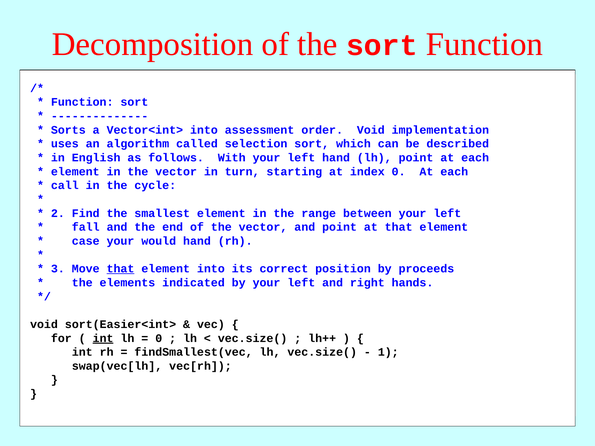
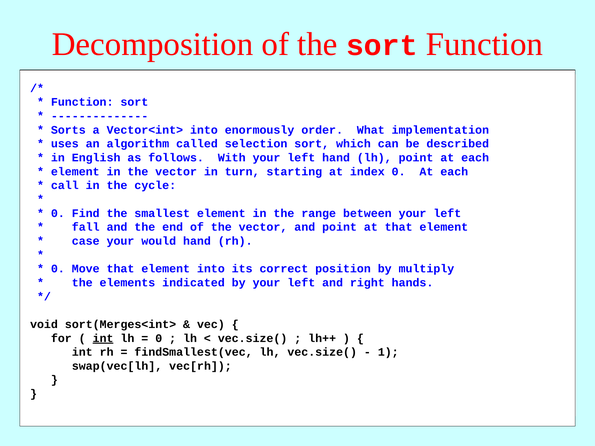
assessment: assessment -> enormously (260, 130)
order Void: Void -> What (371, 130)
2: 2 -> 0 (58, 213)
3: 3 -> 0 (58, 269)
that underline: present -> none (120, 269)
proceeds: proceeds -> multiply (426, 269)
sort(Easier<int>: sort(Easier<int> -> sort(Merges<int> (121, 324)
